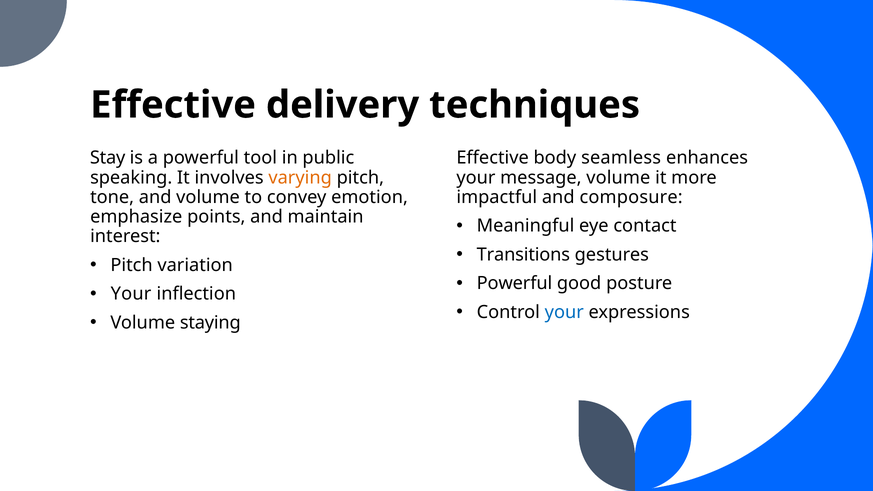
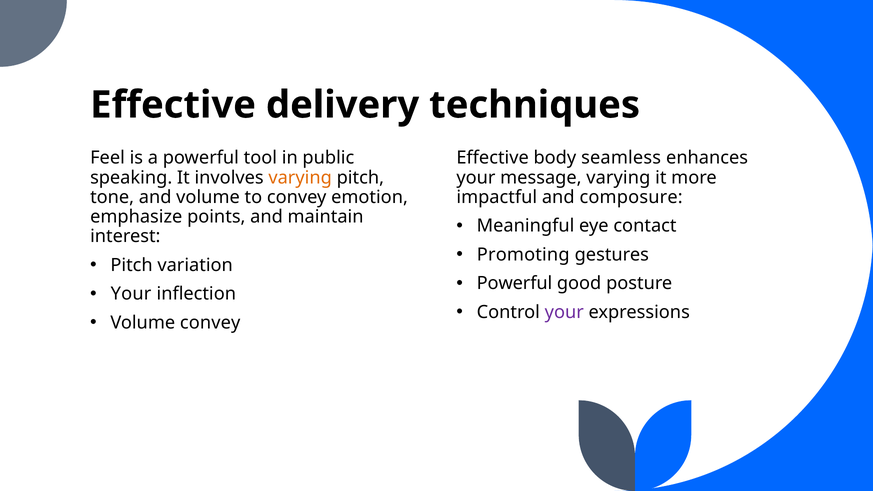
Stay: Stay -> Feel (108, 158)
message volume: volume -> varying (618, 178)
Transitions: Transitions -> Promoting (523, 255)
your colour: blue -> purple (564, 312)
Volume staying: staying -> convey (210, 323)
